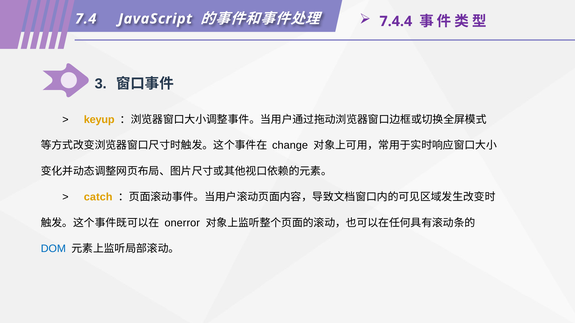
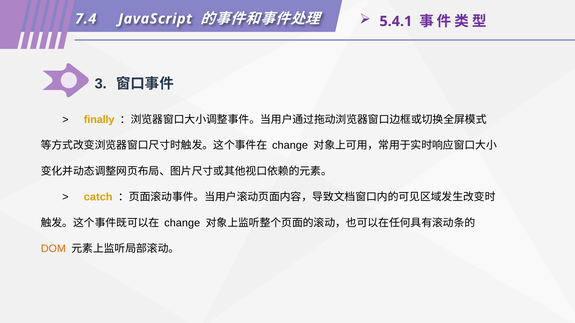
7.4.4: 7.4.4 -> 5.4.1 (396, 21)
keyup: keyup -> finally (99, 120)
onerror: onerror -> change (182, 223)
DOM colour: blue -> orange (53, 249)
